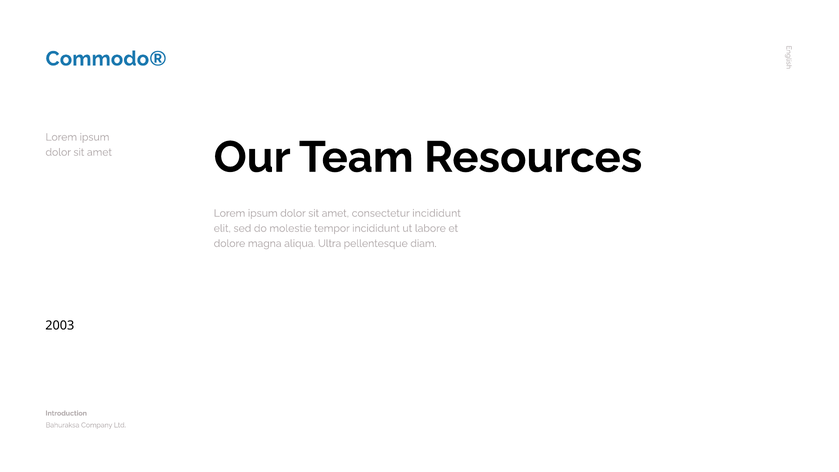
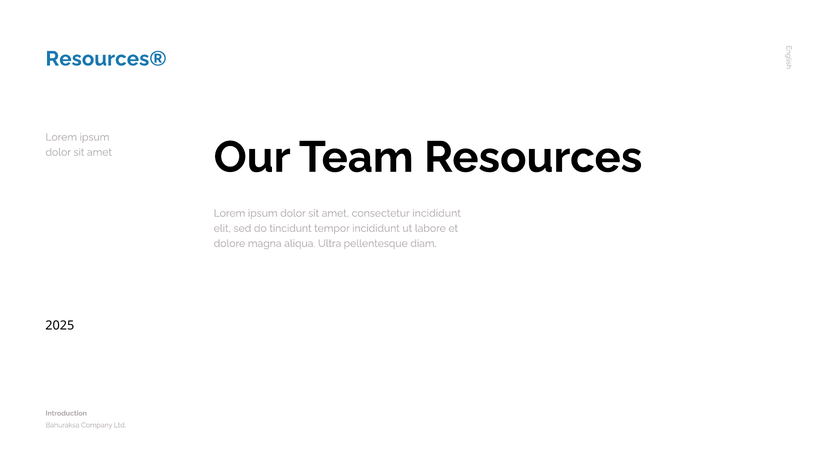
Commodo®: Commodo® -> Resources® (106, 59)
molestie: molestie -> tincidunt (290, 228)
2003: 2003 -> 2025 (60, 326)
